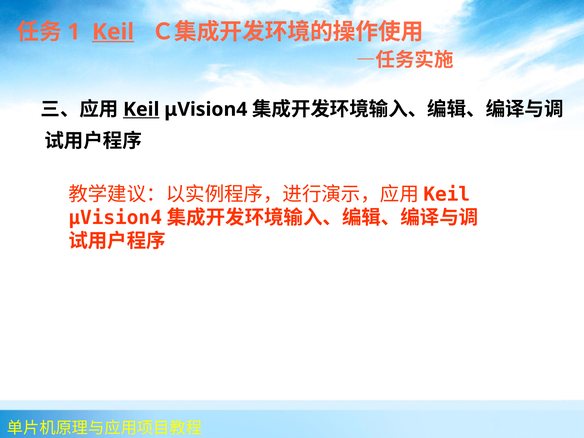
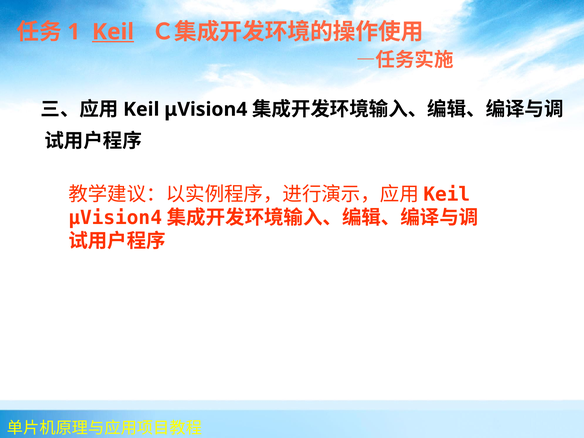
Keil underline: present -> none (141, 109)
